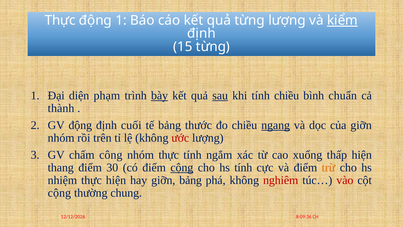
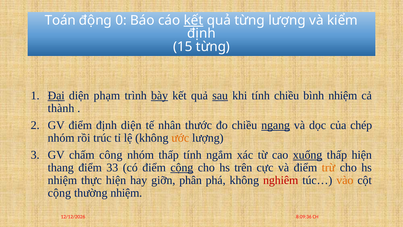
Thực: Thực -> Toán (60, 20)
động 1: 1 -> 0 (121, 20)
kết underline: none -> present (193, 20)
kiểm underline: present -> none (342, 20)
Đại underline: none -> present (56, 95)
bình chuẩn: chuẩn -> nhiệm (343, 95)
GV động: động -> điểm (80, 125)
định cuối: cuối -> diện (131, 125)
tế bảng: bảng -> nhân (170, 125)
của giỡn: giỡn -> chép (361, 125)
trên: trên -> trúc (102, 138)
ước colour: red -> orange (180, 138)
nhóm thực: thực -> thấp (169, 155)
xuống underline: none -> present (308, 155)
30: 30 -> 33 (112, 167)
hs tính: tính -> trên (243, 167)
giỡn bảng: bảng -> phân (191, 180)
vào colour: red -> orange (345, 180)
thường chung: chung -> nhiệm (126, 193)
